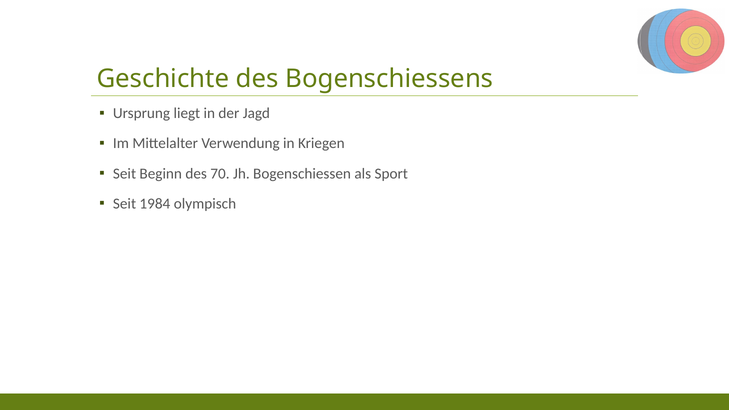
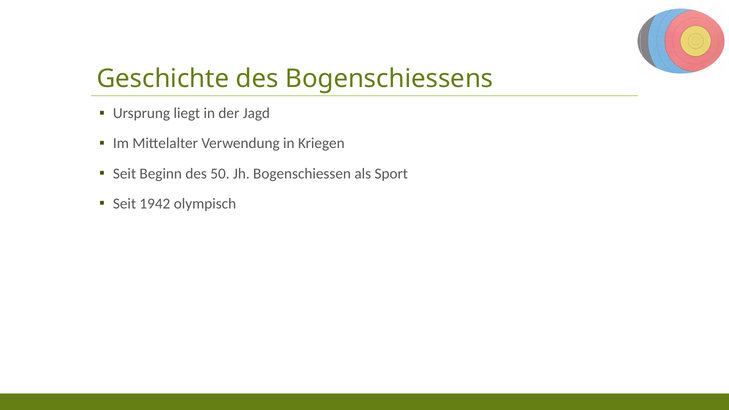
70: 70 -> 50 (220, 174)
1984: 1984 -> 1942 (155, 204)
